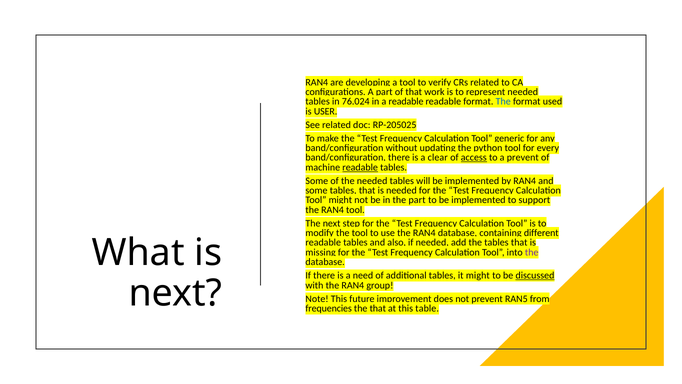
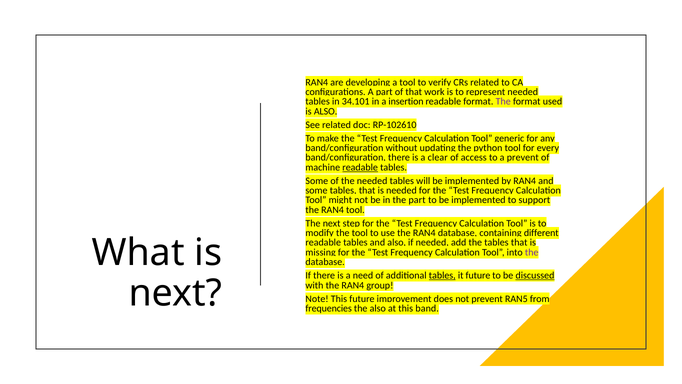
76.024: 76.024 -> 34.101 (356, 101)
a readable: readable -> insertion (406, 101)
The colour: blue -> purple (503, 101)
is USER: USER -> ALSO (326, 111)
RP-205025: RP-205025 -> RP-102610 (395, 125)
access underline: present -> none (474, 157)
tables underline: none -> present (442, 275)
it might: might -> future (478, 275)
the that: that -> also (378, 308)
table: table -> band (427, 308)
